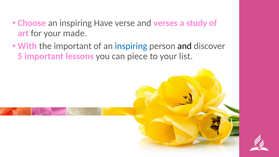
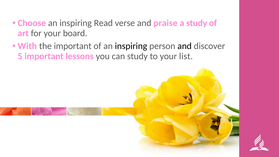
Have: Have -> Read (103, 23)
verses: verses -> praise (165, 23)
made: made -> board (75, 33)
inspiring colour: blue -> black (131, 46)
can piece: piece -> study (137, 56)
